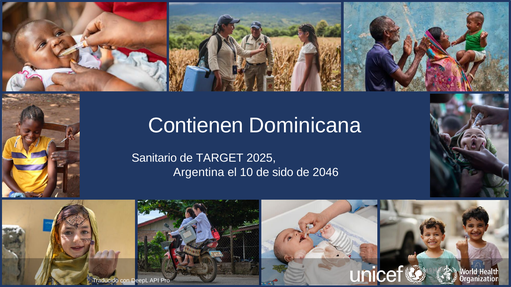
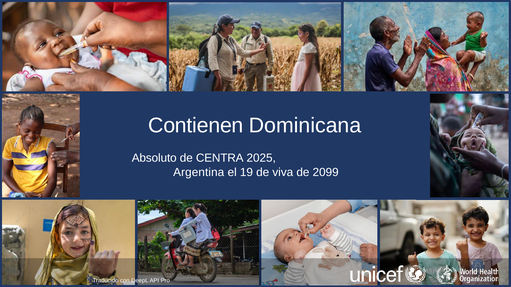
Sanitario: Sanitario -> Absoluto (154, 158)
TARGET: TARGET -> CENTRA (220, 158)
10: 10 -> 19 (246, 173)
sido: sido -> viva (283, 173)
2046: 2046 -> 2099 (326, 173)
